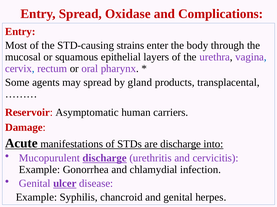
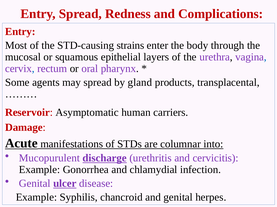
Oxidase: Oxidase -> Redness (128, 14)
are discharge: discharge -> columnar (181, 144)
